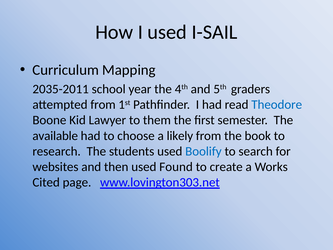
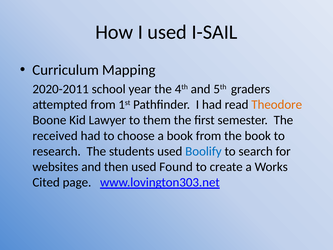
2035-2011: 2035-2011 -> 2020-2011 (61, 89)
Theodore colour: blue -> orange (277, 105)
available: available -> received (55, 136)
a likely: likely -> book (180, 136)
